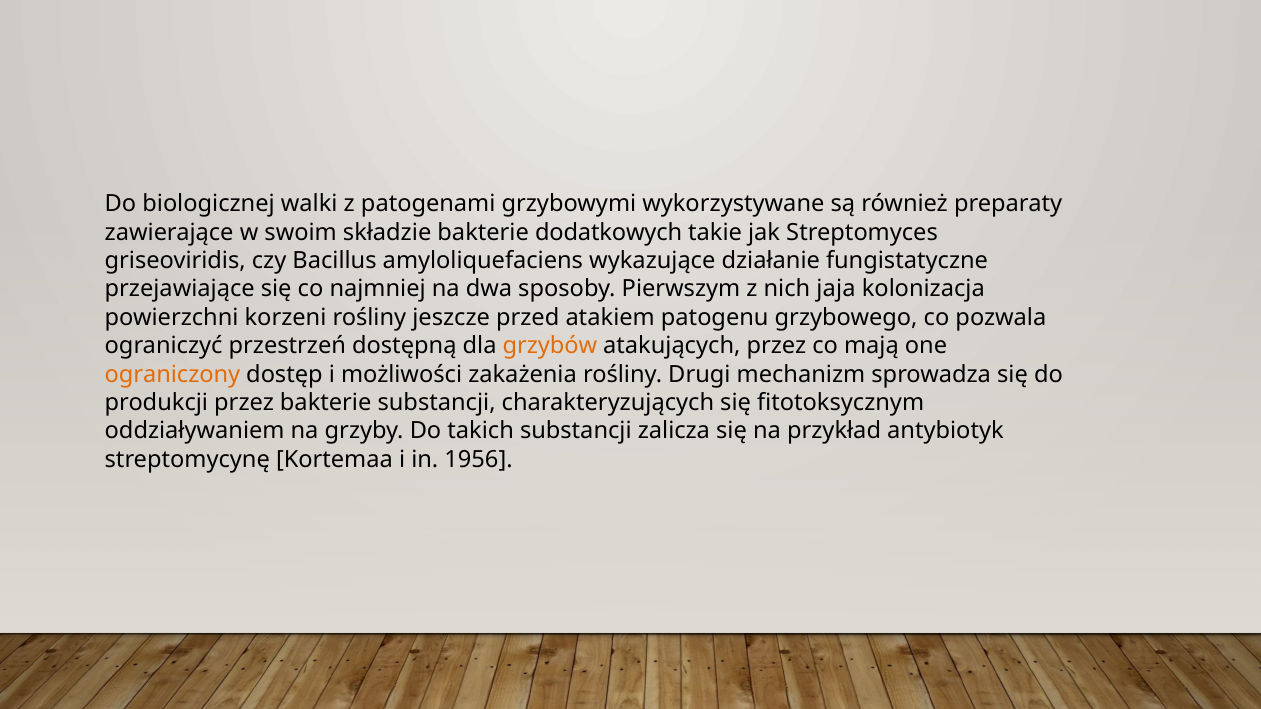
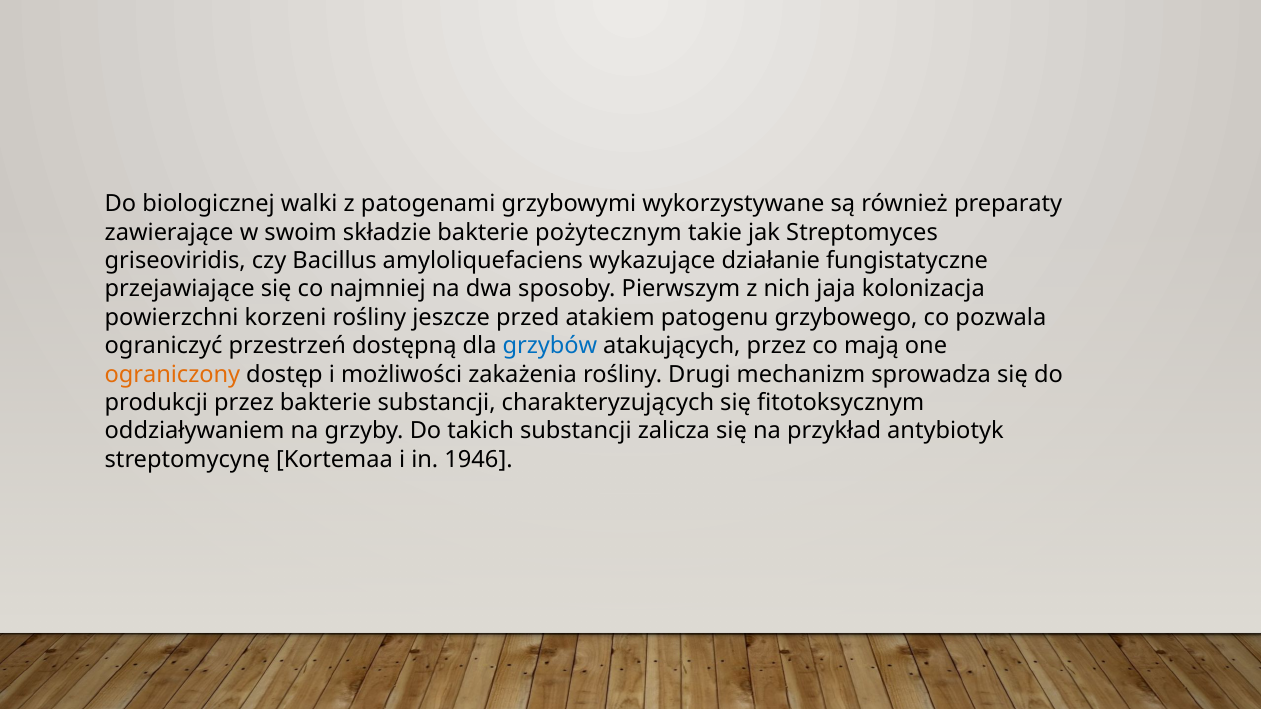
dodatkowych: dodatkowych -> pożytecznym (608, 233)
grzybów colour: orange -> blue (550, 346)
1956: 1956 -> 1946 (479, 460)
